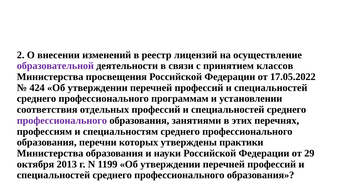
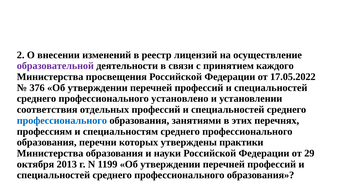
классов: классов -> каждого (275, 66)
424: 424 -> 376 (37, 88)
программам: программам -> установлено (180, 99)
профессионального colour: purple -> blue (62, 121)
